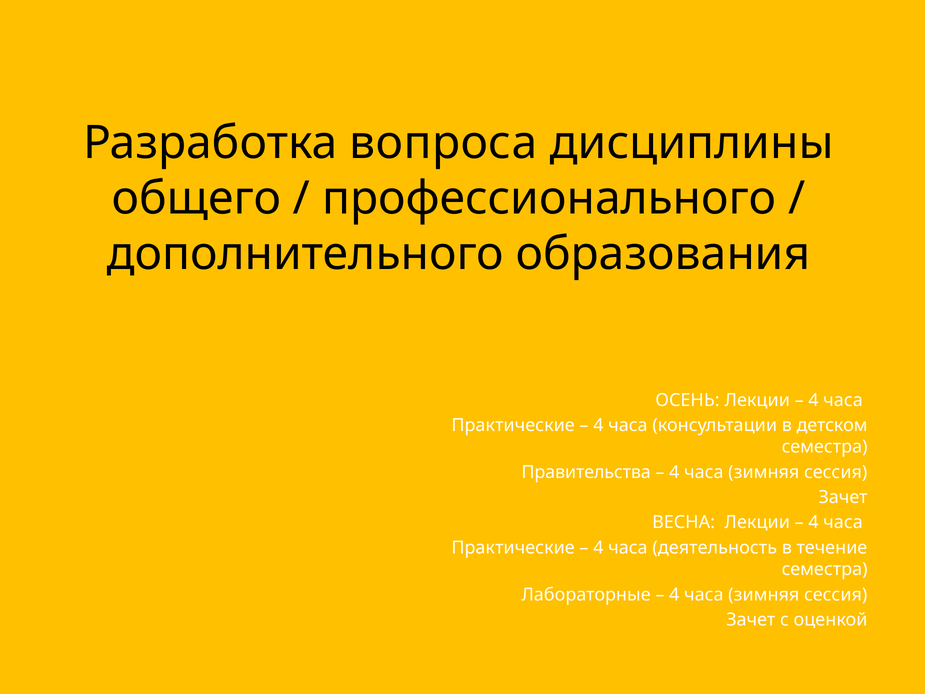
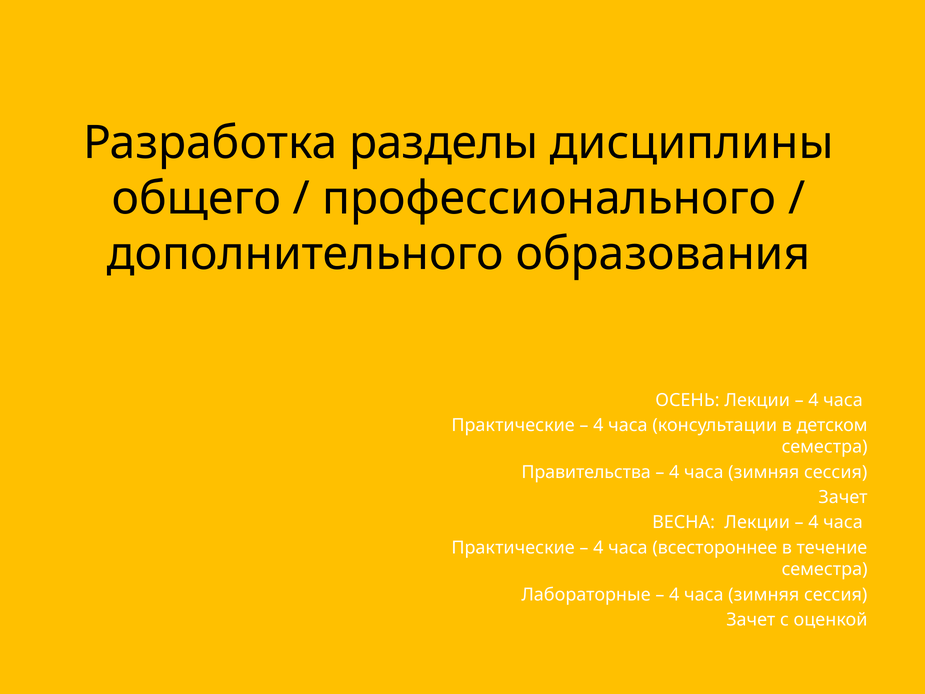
вопроса: вопроса -> разделы (444, 143)
деятельность: деятельность -> всестороннее (715, 548)
